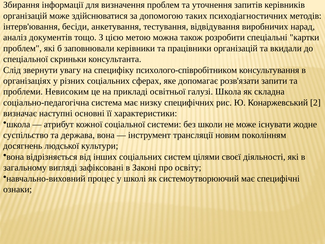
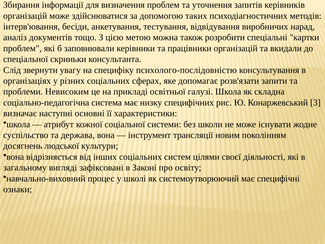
психолого-співробітником: психолого-співробітником -> психолого-послідовністю (186, 70)
2: 2 -> 3 (315, 103)
